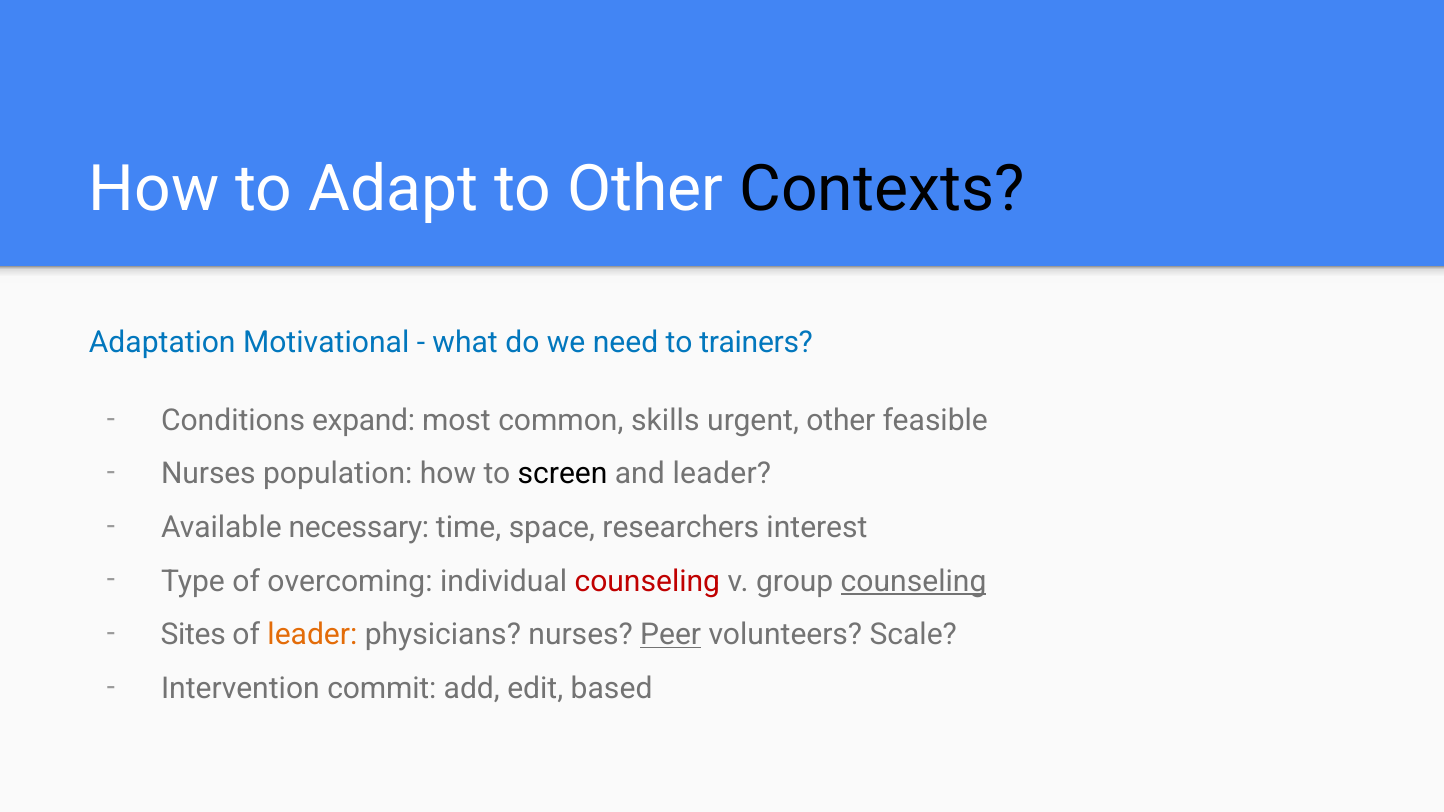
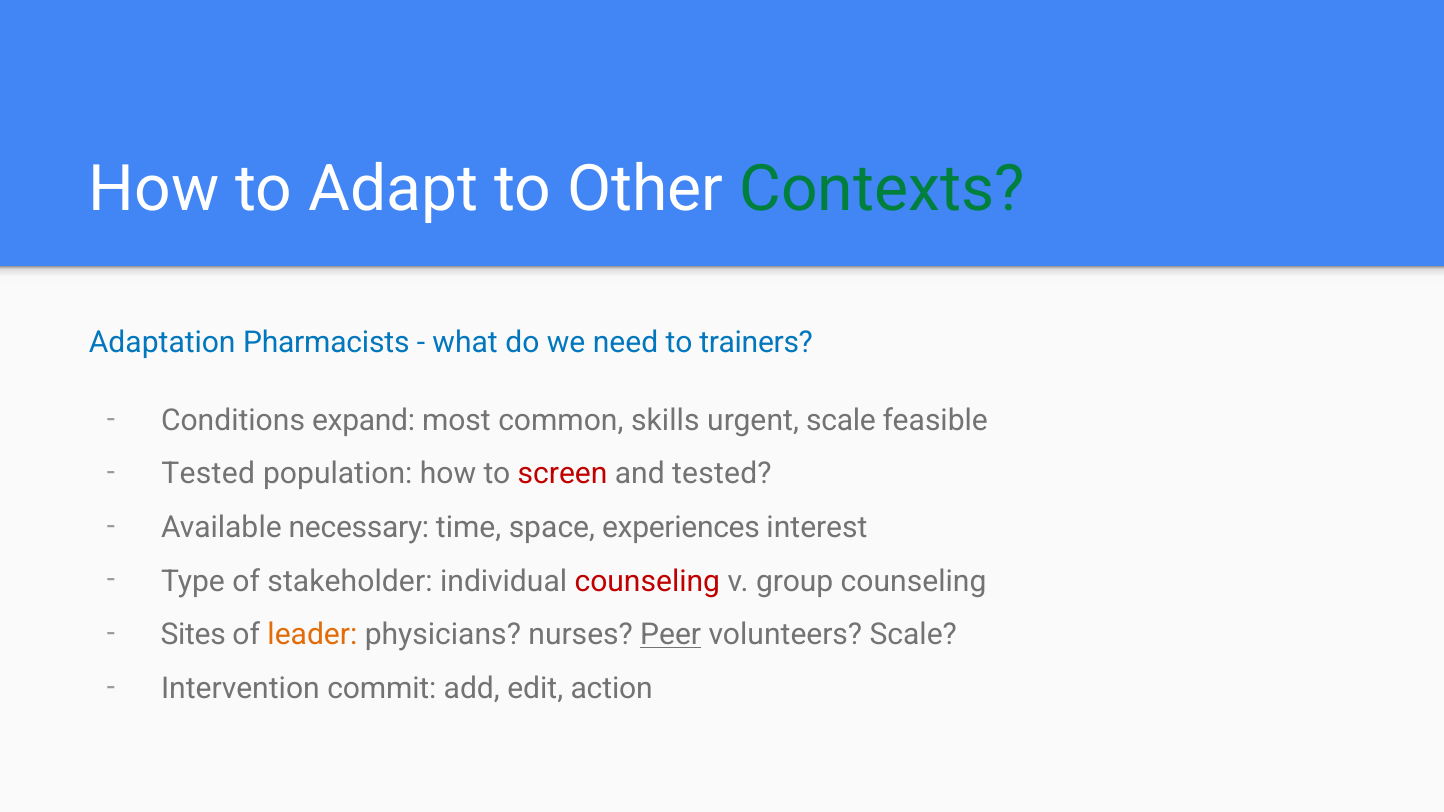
Contexts colour: black -> green (882, 189)
Motivational: Motivational -> Pharmacists (326, 343)
urgent other: other -> scale (841, 421)
Nurses: Nurses -> Tested (208, 474)
screen colour: black -> red (563, 474)
and leader: leader -> tested (722, 474)
researchers: researchers -> experiences (681, 528)
overcoming: overcoming -> stakeholder (350, 581)
counseling underline: present -> none (914, 581)
based: based -> action (612, 688)
